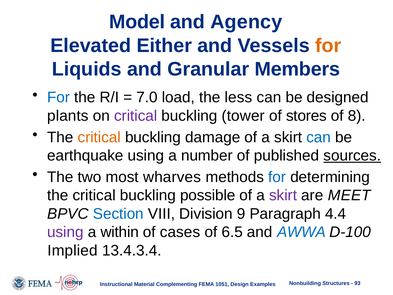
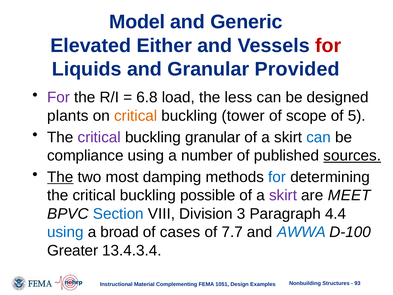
Agency: Agency -> Generic (246, 22)
for colour: orange -> red (328, 45)
Members: Members -> Provided (297, 69)
For colour: blue -> purple (59, 97)
7.0: 7.0 -> 6.8 (147, 97)
critical colour: purple -> orange (136, 116)
stores: stores -> scope (306, 116)
8: 8 -> 5 (357, 116)
critical colour: orange -> purple (99, 137)
buckling damage: damage -> granular (213, 137)
earthquake: earthquake -> compliance (85, 155)
The underline: none -> present (60, 177)
wharves: wharves -> damping (172, 177)
9: 9 -> 3 (241, 214)
using colour: purple -> blue (65, 232)
within: within -> broad (120, 232)
6.5: 6.5 -> 7.7 (232, 232)
Implied: Implied -> Greater (73, 250)
